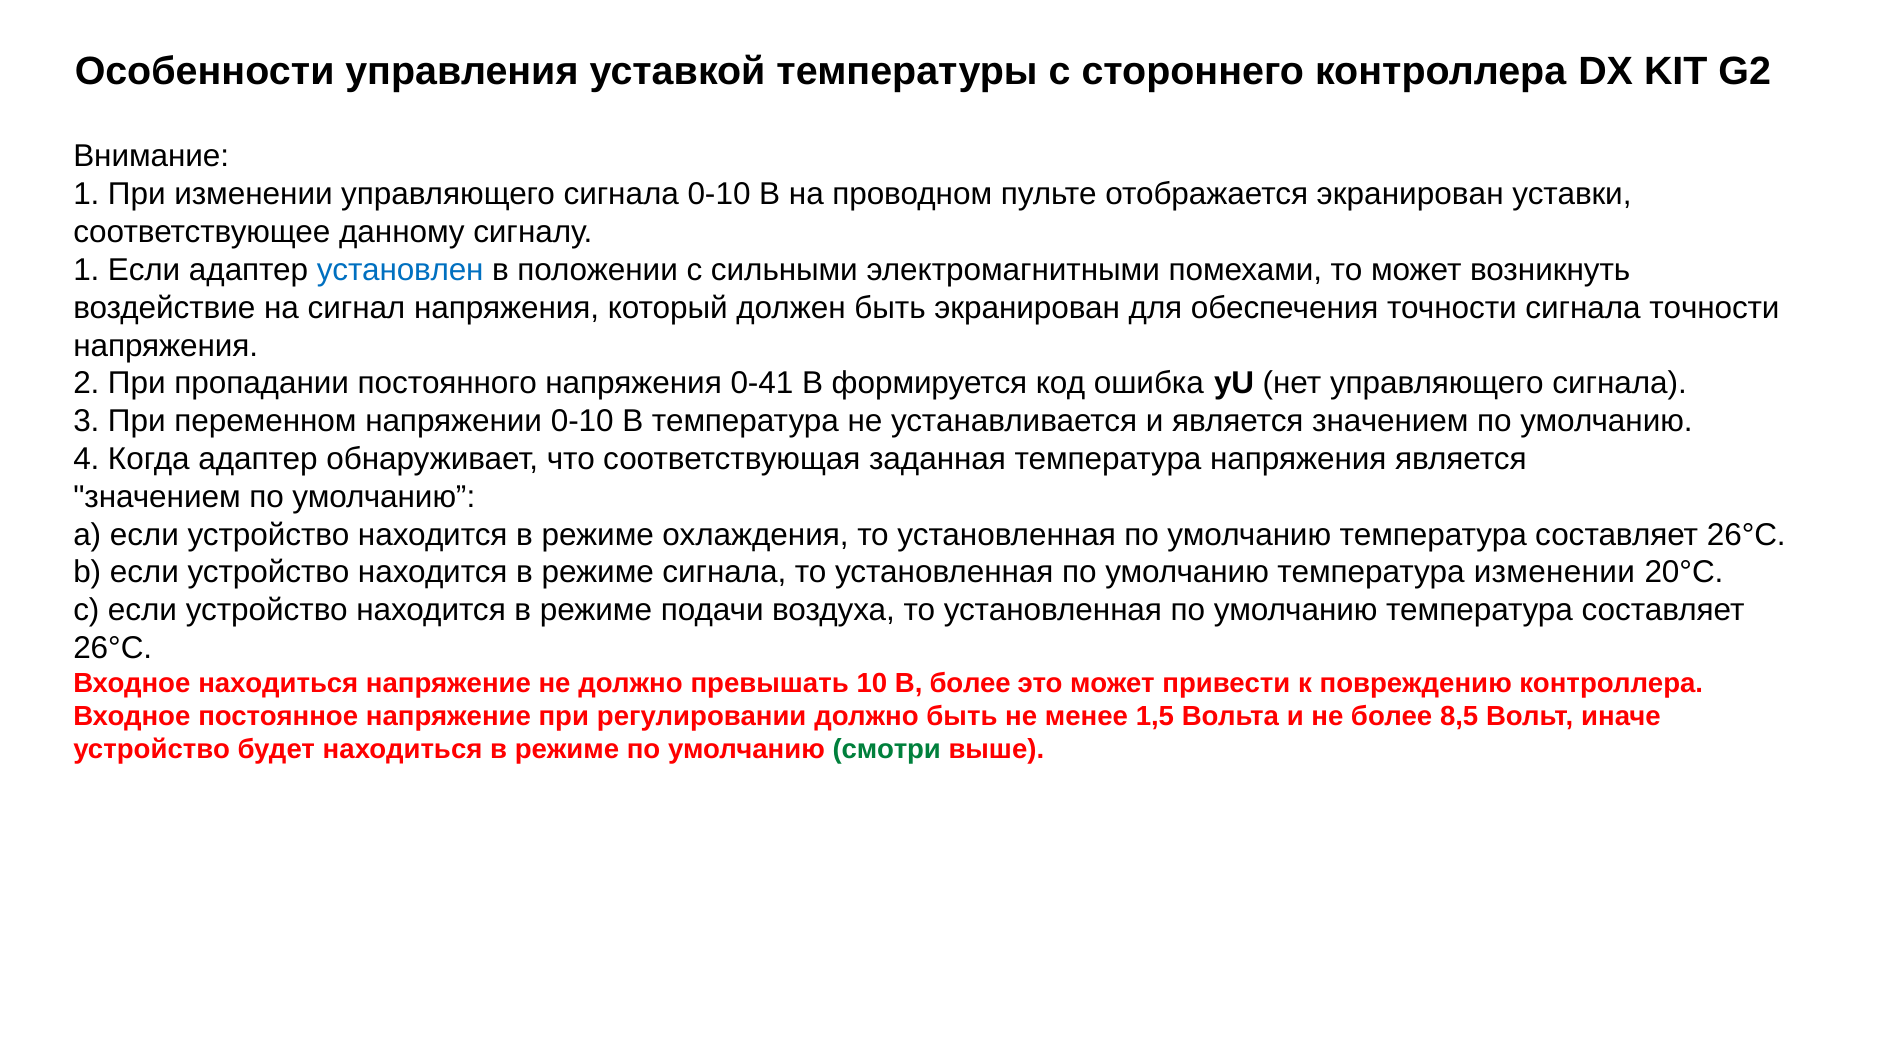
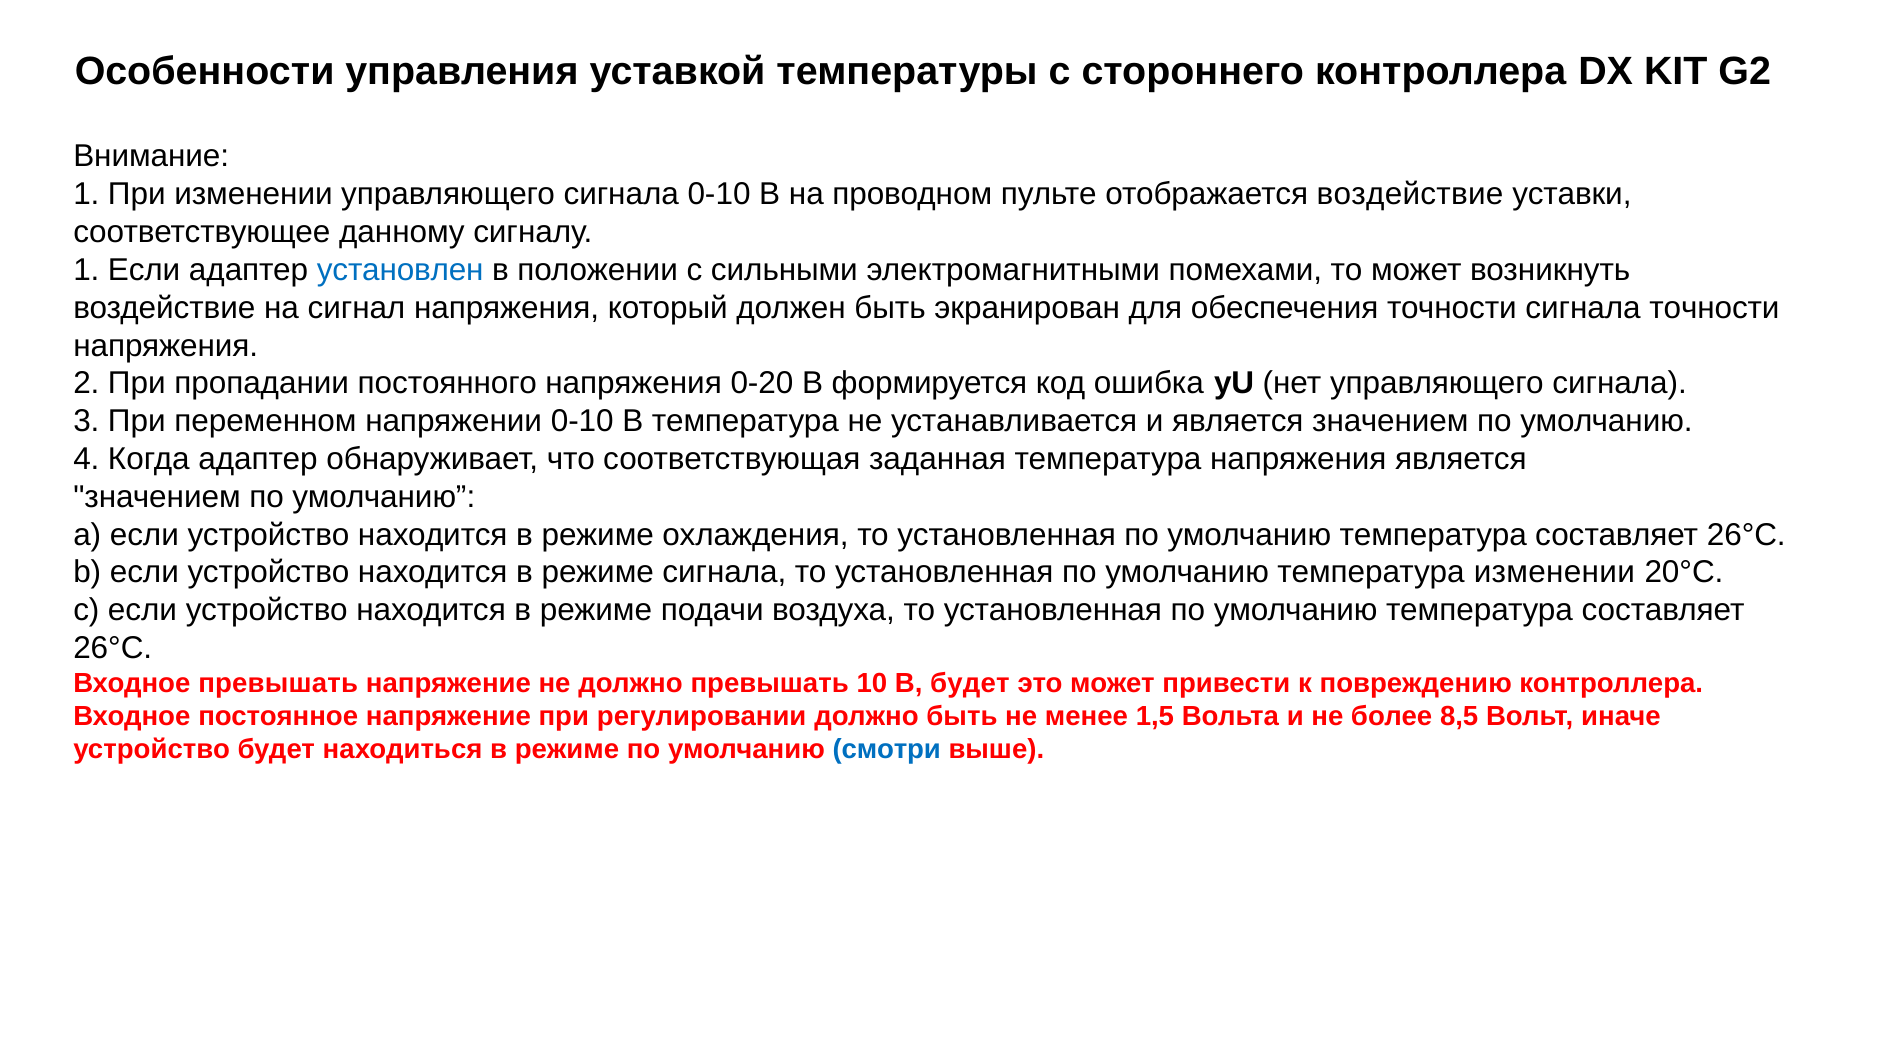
отображается экранирован: экранирован -> воздействие (1410, 194)
0-41: 0-41 -> 0-20 (762, 383)
Входное находиться: находиться -> превышать (278, 683)
В более: более -> будет (970, 683)
смотри colour: green -> blue (887, 749)
